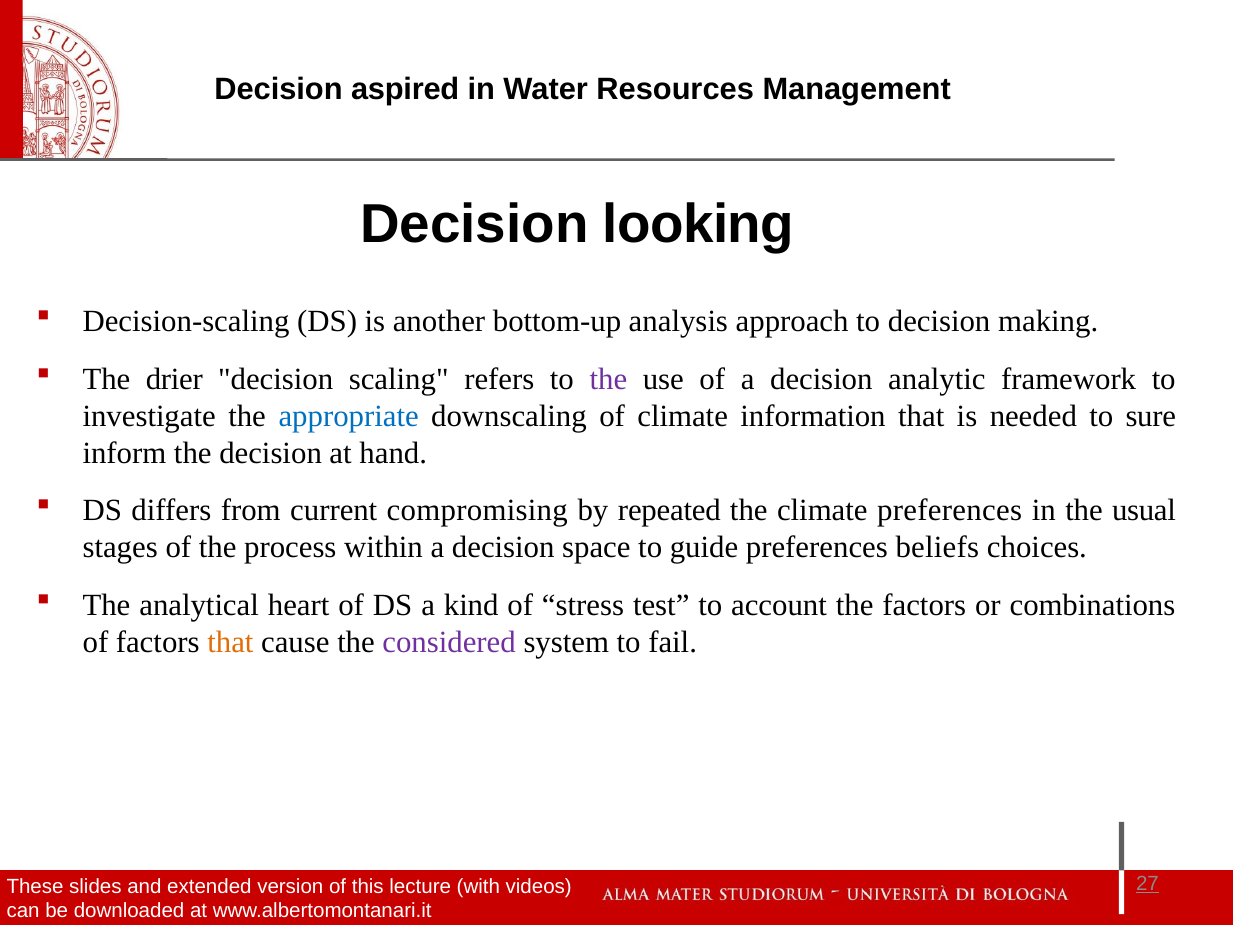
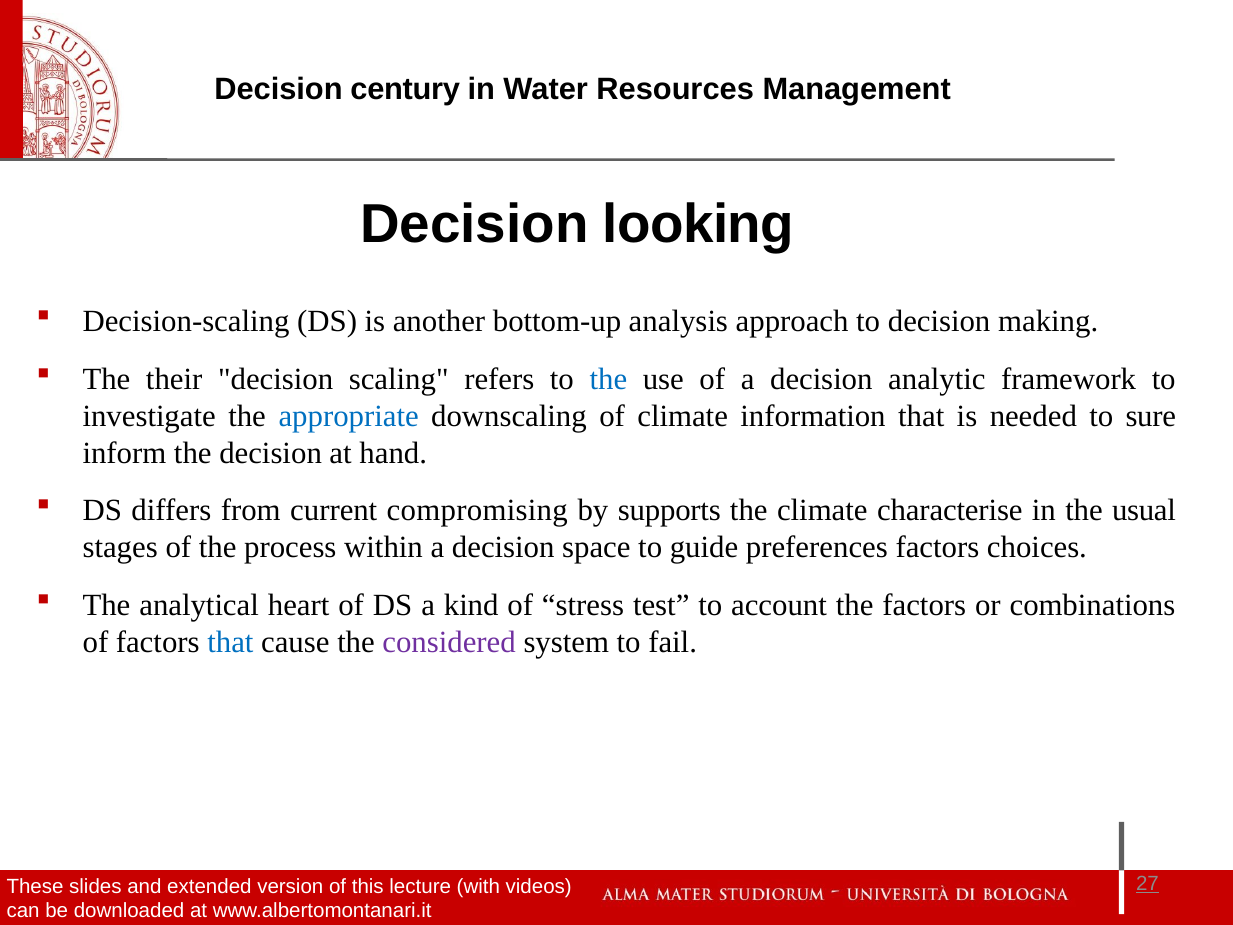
aspired: aspired -> century (405, 90)
drier: drier -> their (174, 379)
the colour: purple -> blue (608, 379)
repeated: repeated -> supports (669, 510)
climate preferences: preferences -> characterise (950, 510)
preferences beliefs: beliefs -> factors (937, 547)
that colour: orange -> blue (230, 642)
